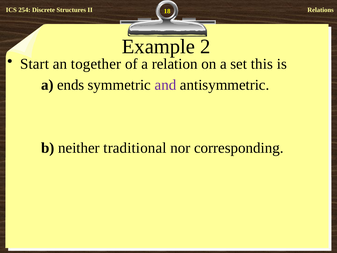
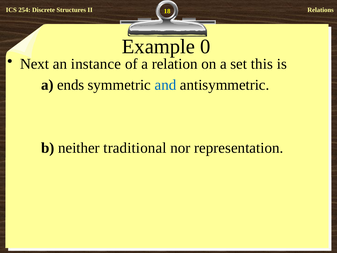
2: 2 -> 0 (205, 47)
Start: Start -> Next (35, 64)
together: together -> instance (96, 64)
and colour: purple -> blue (165, 85)
corresponding: corresponding -> representation (239, 148)
